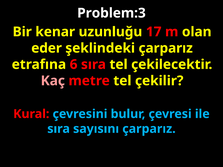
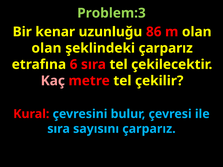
Problem:3 colour: white -> light green (111, 13)
17: 17 -> 86 (154, 32)
eder: eder -> olan (46, 48)
